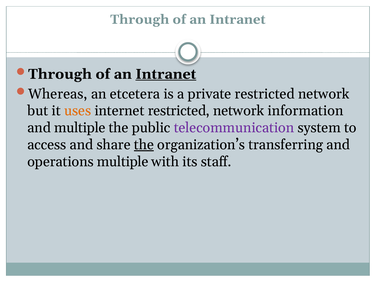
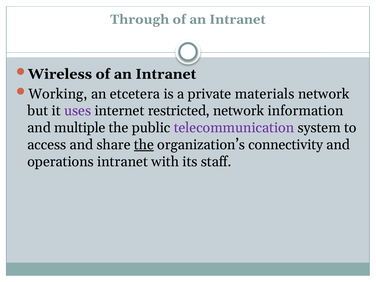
Through: Through -> Wireless (60, 74)
Intranet underline: present -> none (166, 74)
Whereas: Whereas -> Working (58, 94)
private restricted: restricted -> materials (265, 94)
uses colour: orange -> purple (78, 111)
transferring: transferring -> connectivity (286, 145)
operations multiple: multiple -> intranet (123, 162)
